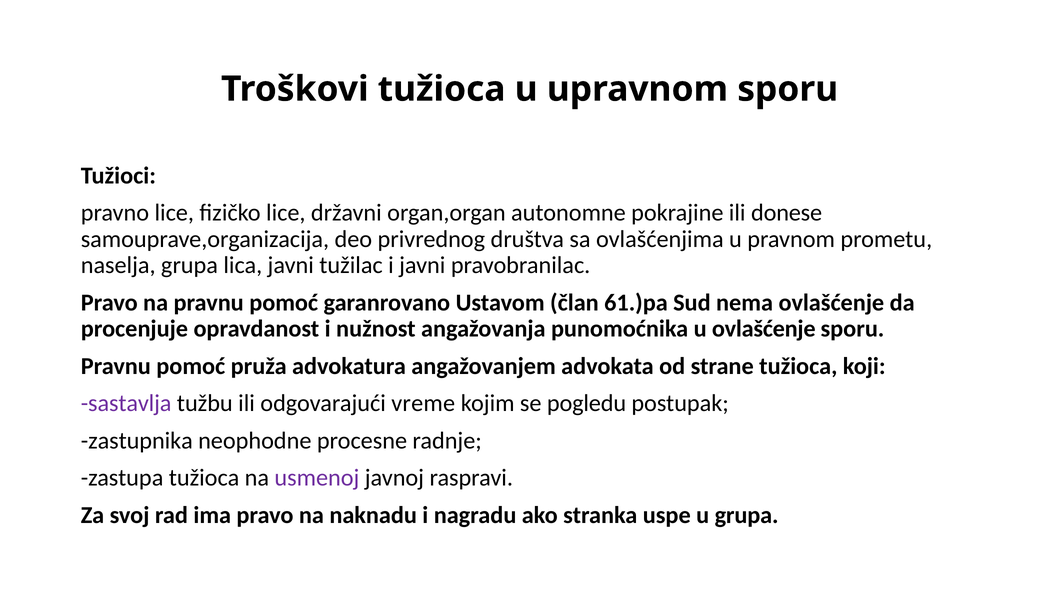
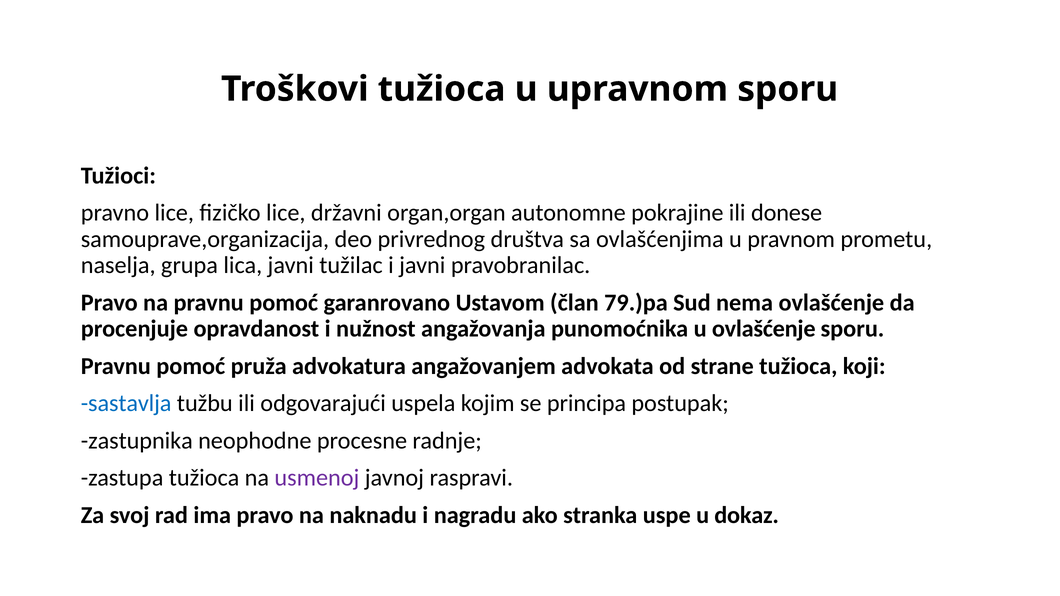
61.)pa: 61.)pa -> 79.)pa (636, 303)
sastavlja colour: purple -> blue (126, 403)
vreme: vreme -> uspela (423, 403)
pogledu: pogledu -> principa (587, 403)
u grupa: grupa -> dokaz (747, 515)
